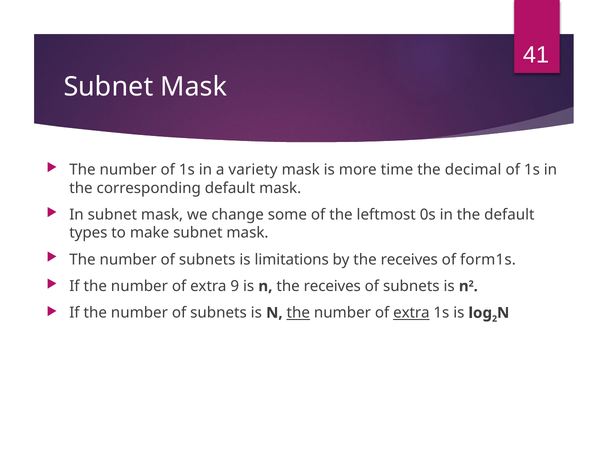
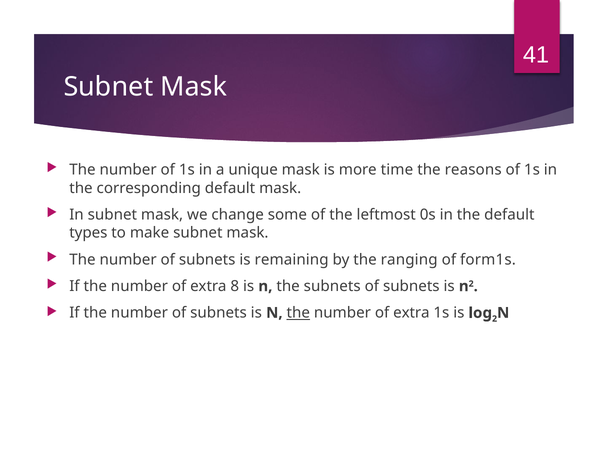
variety: variety -> unique (253, 170)
decimal: decimal -> reasons (473, 170)
limitations: limitations -> remaining (292, 260)
by the receives: receives -> ranging (409, 260)
9: 9 -> 8 (235, 286)
n the receives: receives -> subnets (332, 286)
extra underline: present -> none (411, 313)
